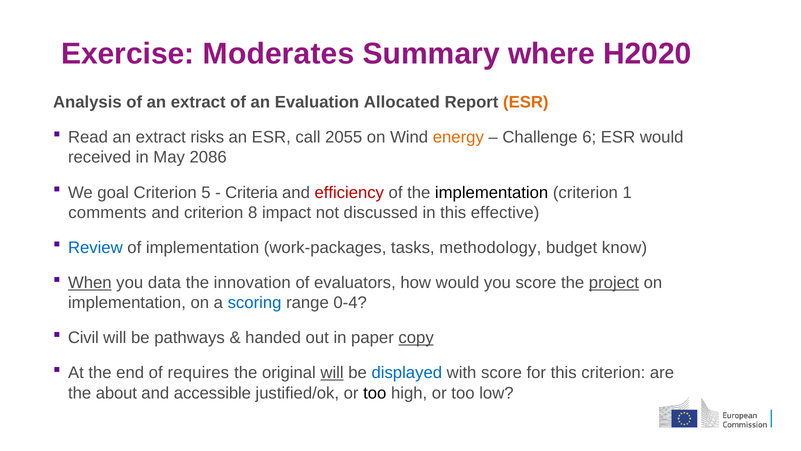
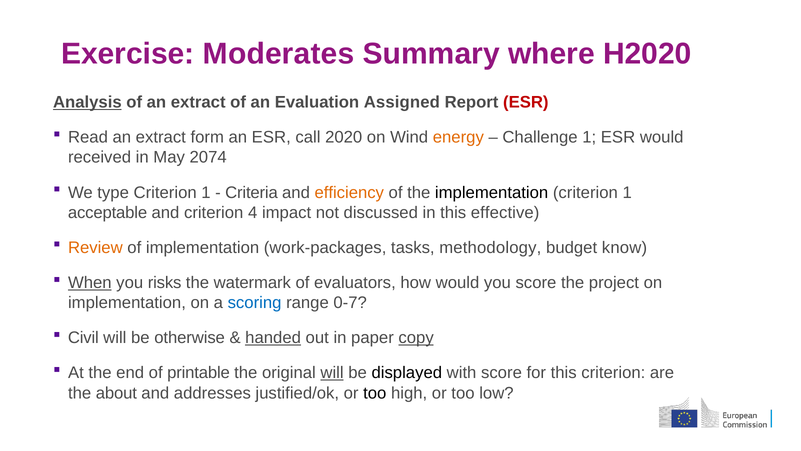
Analysis underline: none -> present (87, 102)
Allocated: Allocated -> Assigned (402, 102)
ESR colour: orange -> red (526, 102)
risks: risks -> form (207, 137)
2055: 2055 -> 2020 (344, 137)
Challenge 6: 6 -> 1 (589, 137)
2086: 2086 -> 2074 (208, 157)
goal: goal -> type (113, 192)
5: 5 -> 1 (206, 192)
efficiency colour: red -> orange (349, 192)
comments: comments -> acceptable (108, 212)
8: 8 -> 4 (253, 212)
Review colour: blue -> orange (95, 247)
data: data -> risks (165, 282)
innovation: innovation -> watermark (252, 282)
project underline: present -> none (614, 282)
0-4: 0-4 -> 0-7 (350, 303)
pathways: pathways -> otherwise (190, 338)
handed underline: none -> present (273, 338)
requires: requires -> printable (199, 373)
displayed colour: blue -> black (407, 373)
accessible: accessible -> addresses (212, 393)
